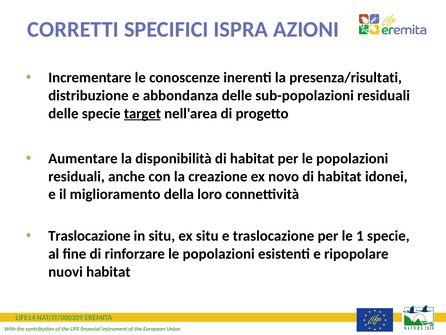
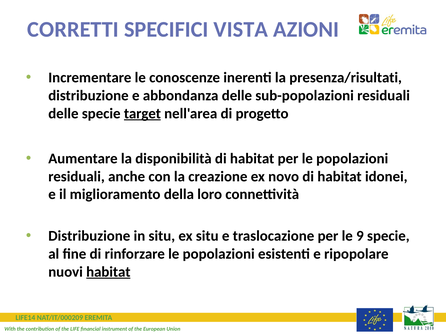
ISPRA: ISPRA -> VISTA (241, 29)
Traslocazione: Traslocazione -> Distribuzione (89, 236)
1: 1 -> 9 (360, 236)
habitat underline: none -> present (108, 271)
